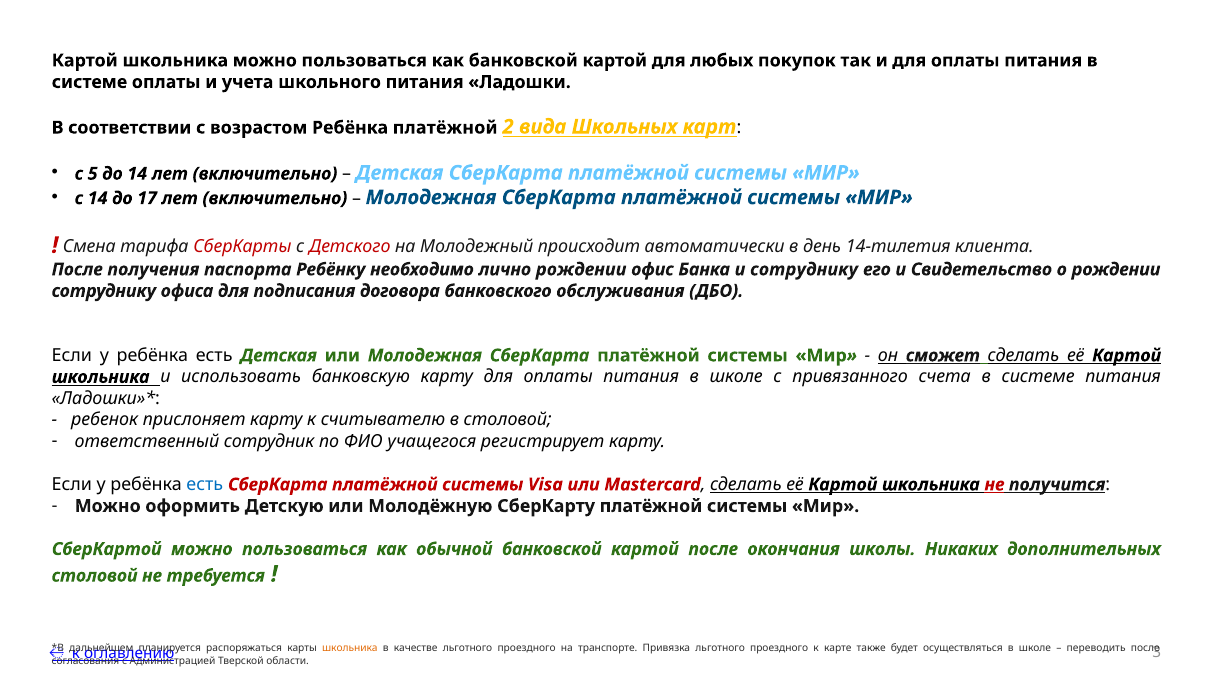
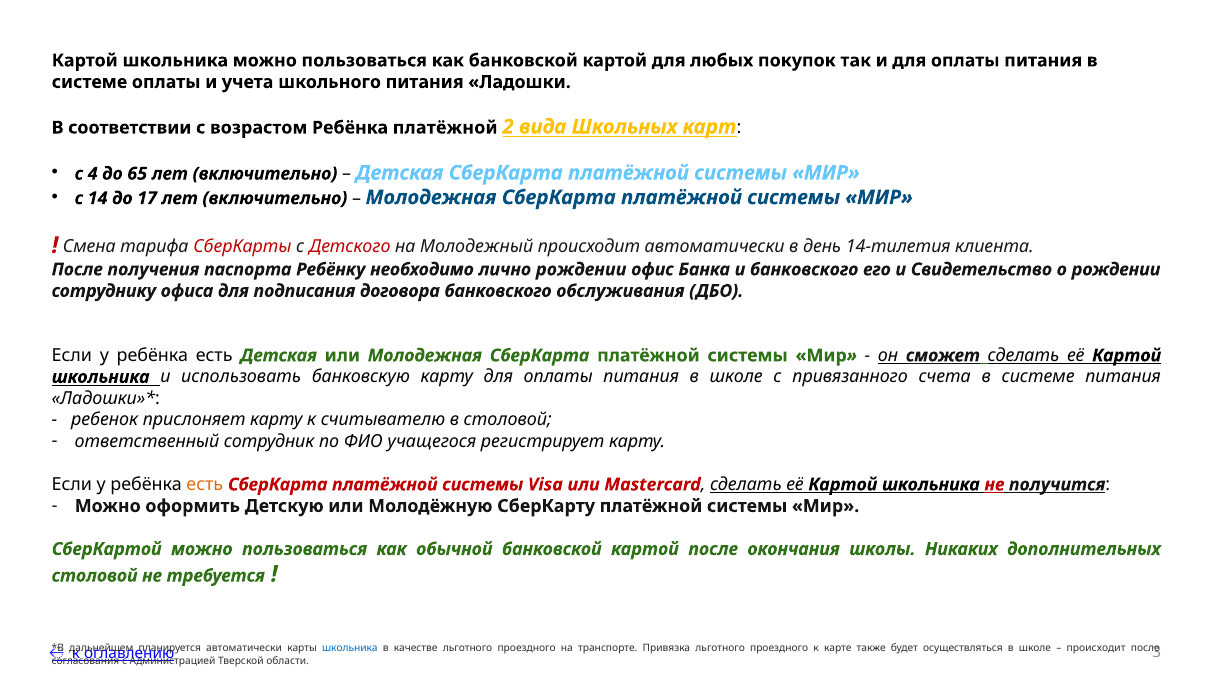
5: 5 -> 4 (93, 174)
до 14: 14 -> 65 (137, 174)
и сотруднику: сотруднику -> банковского (804, 270)
есть colour: blue -> orange (205, 485)
распоряжаться: распоряжаться -> автоматически (244, 649)
школьника colour: orange -> blue (350, 649)
переводить: переводить -> происходит (1096, 649)
